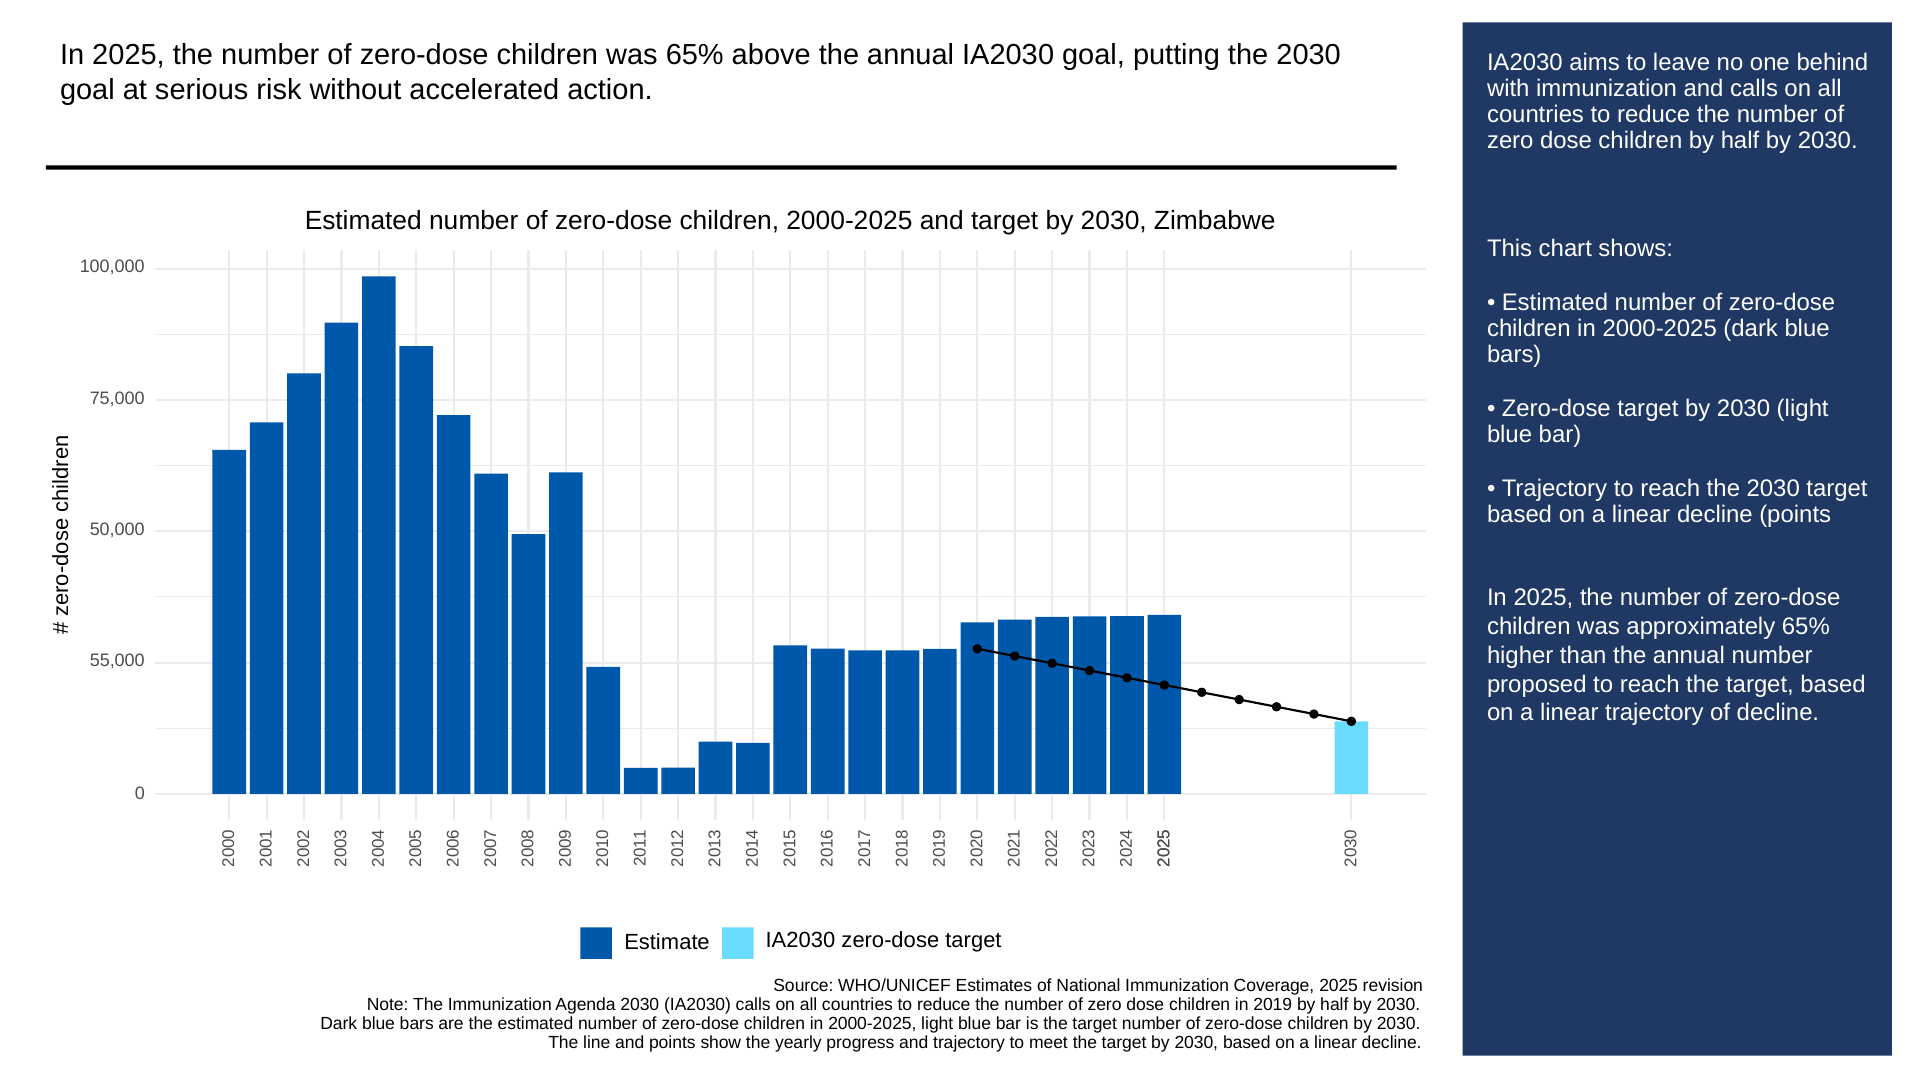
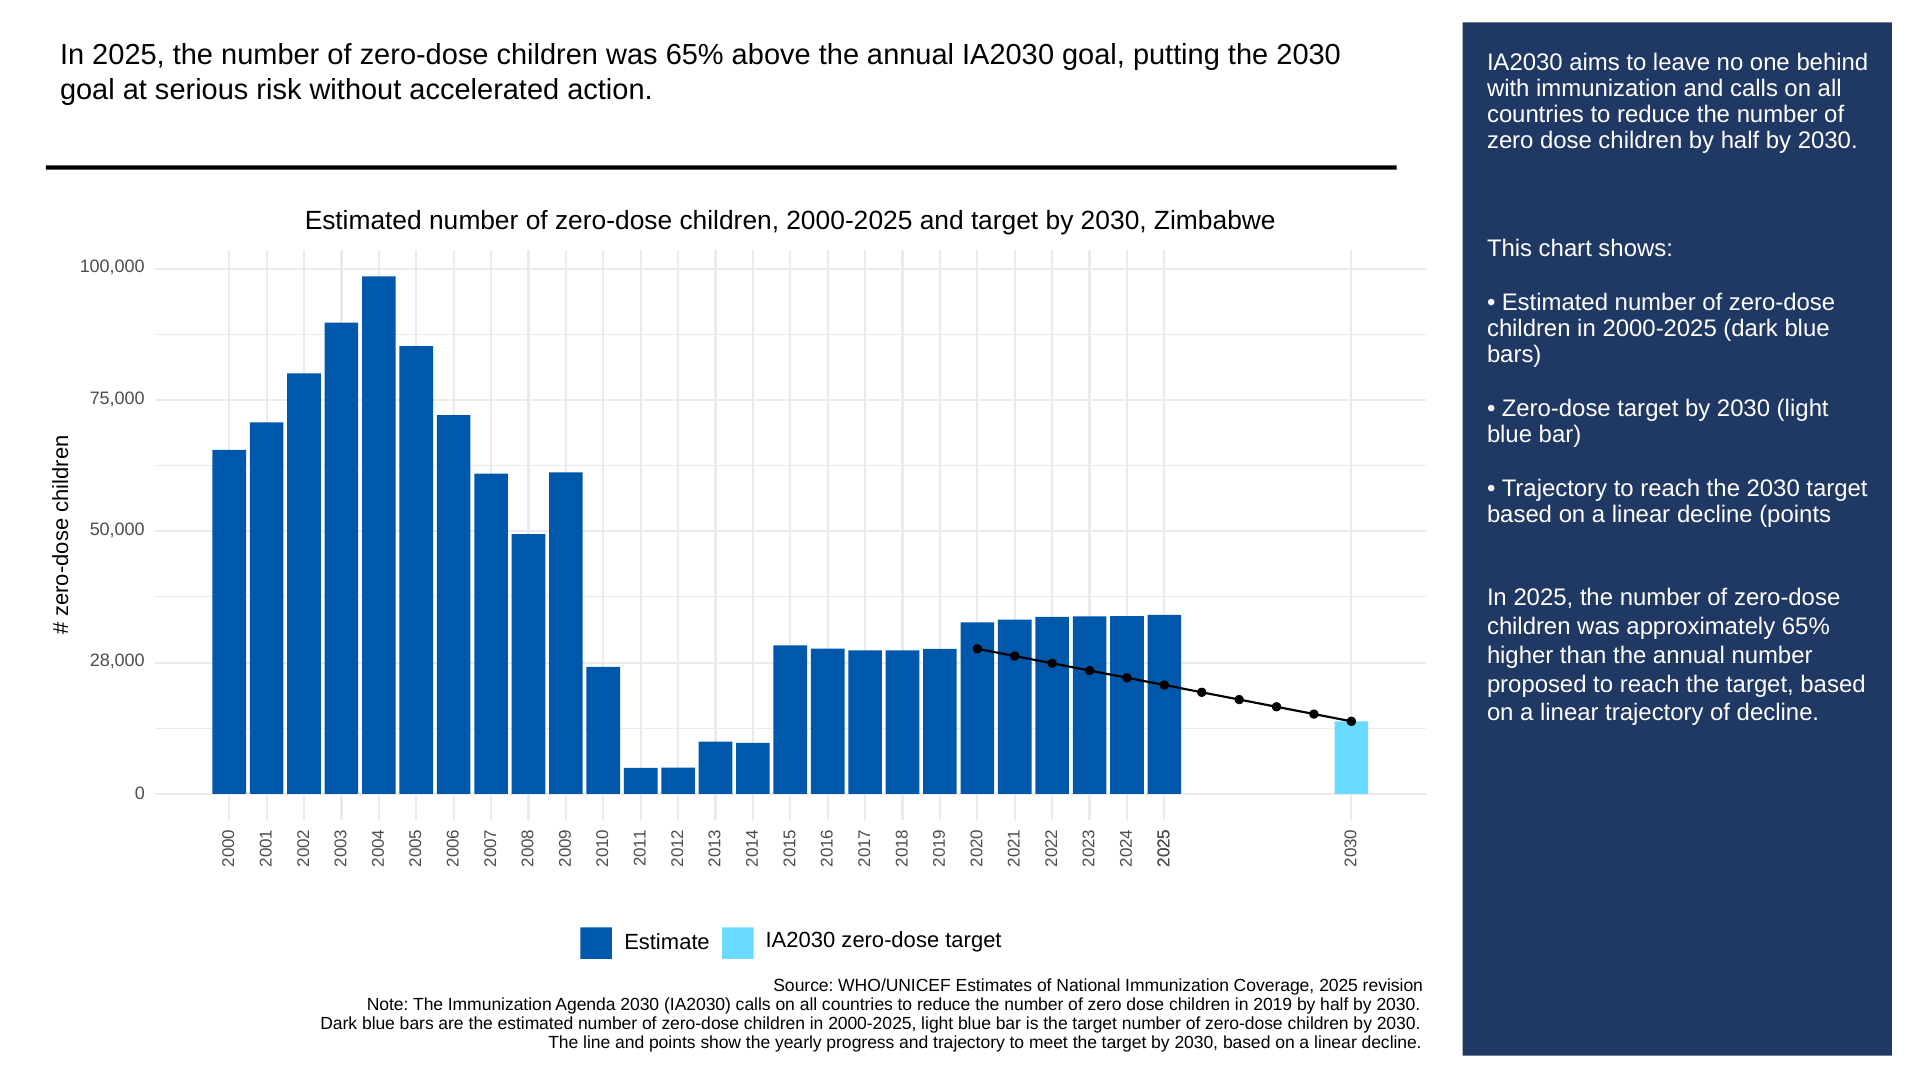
55,000: 55,000 -> 28,000 (117, 661)
